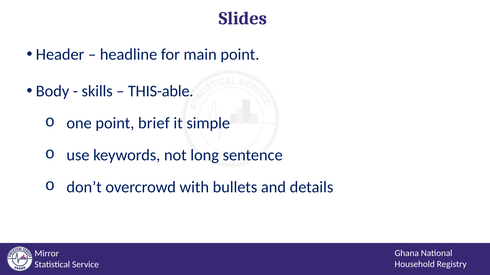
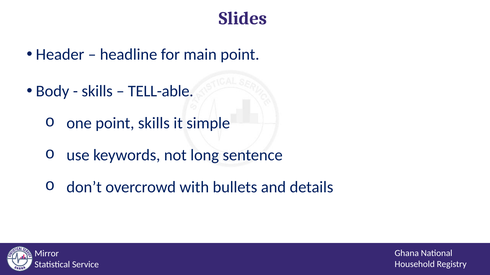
THIS-able: THIS-able -> TELL-able (161, 91)
point brief: brief -> skills (154, 124)
